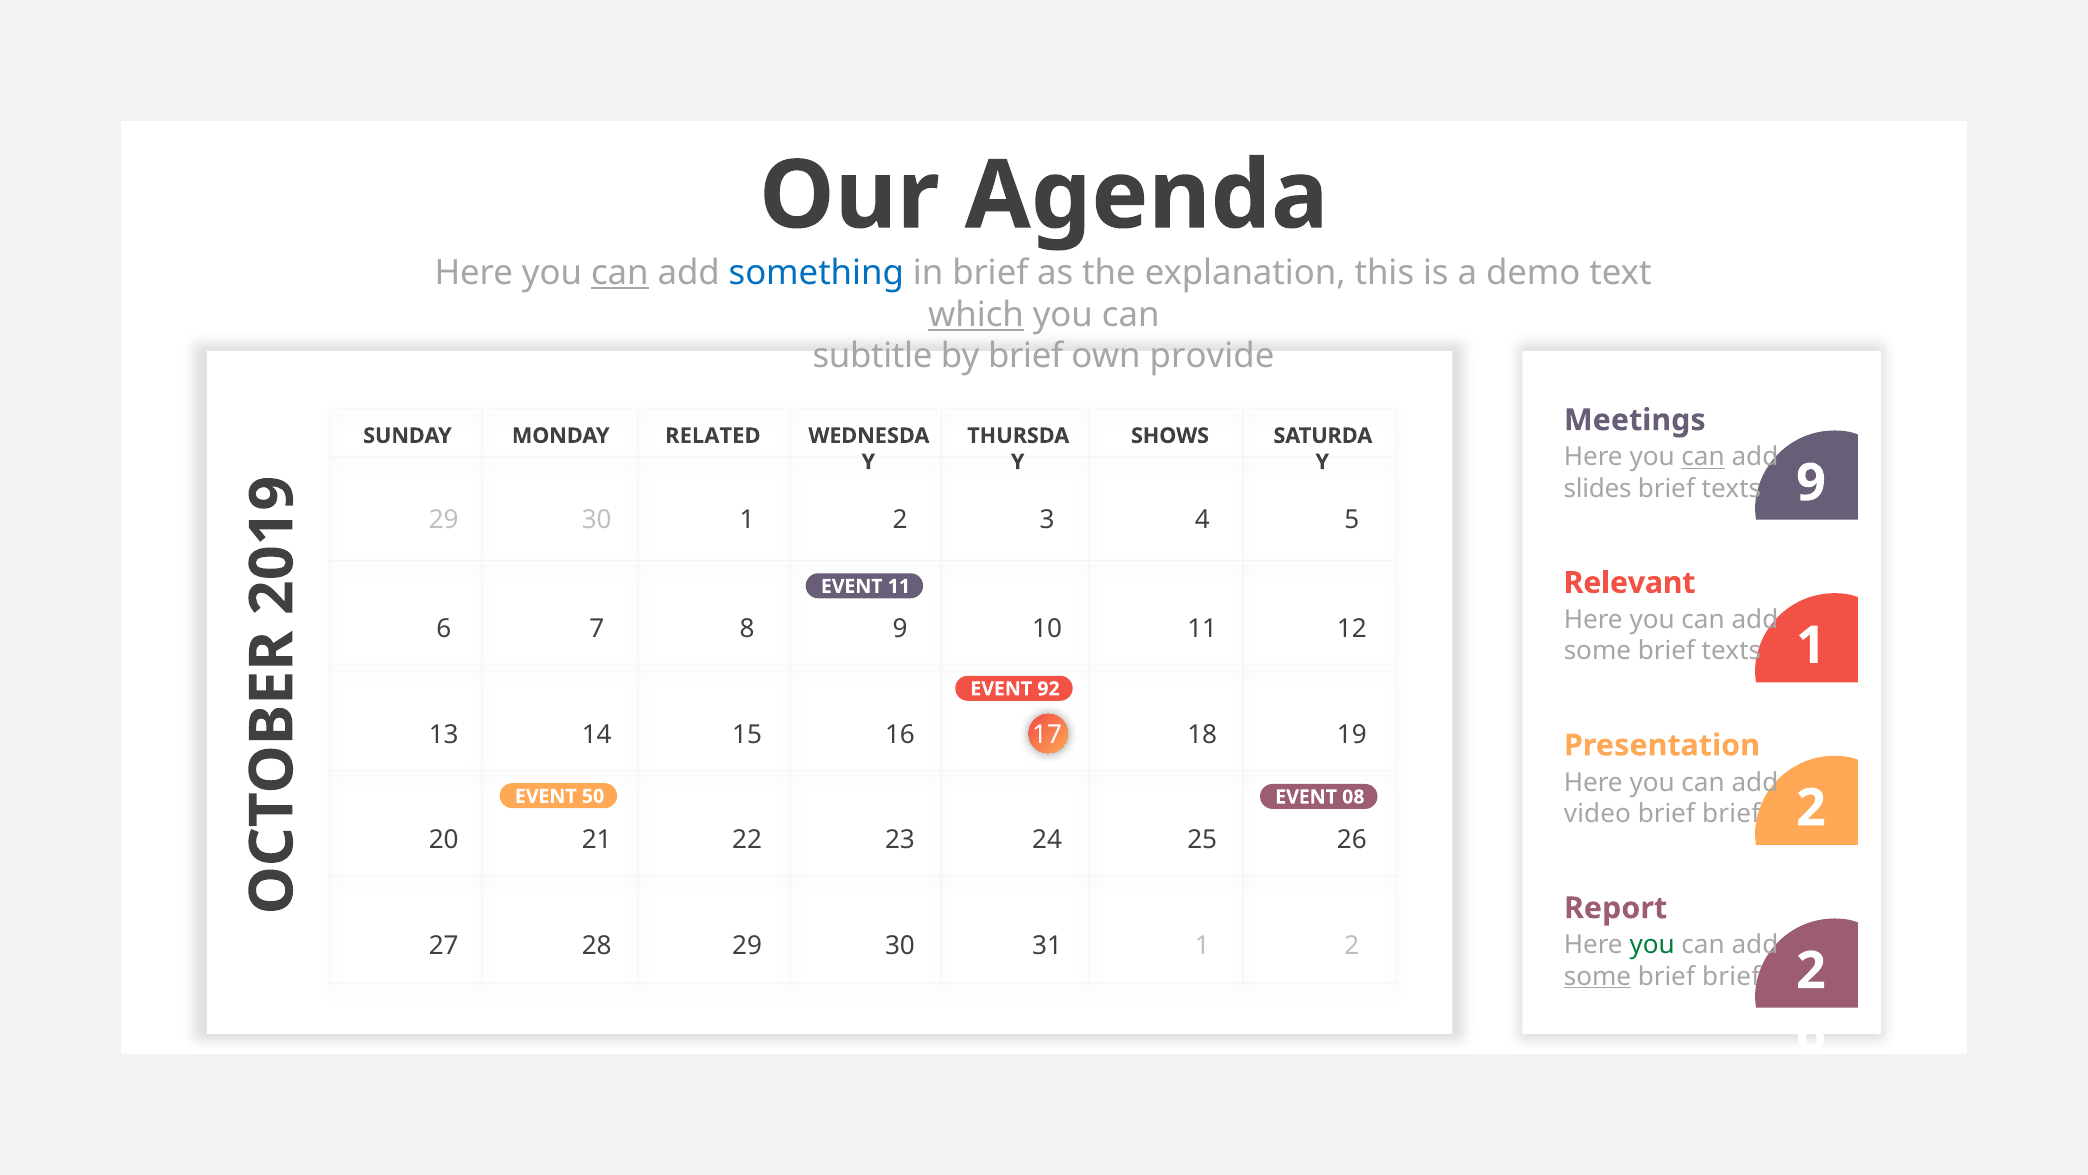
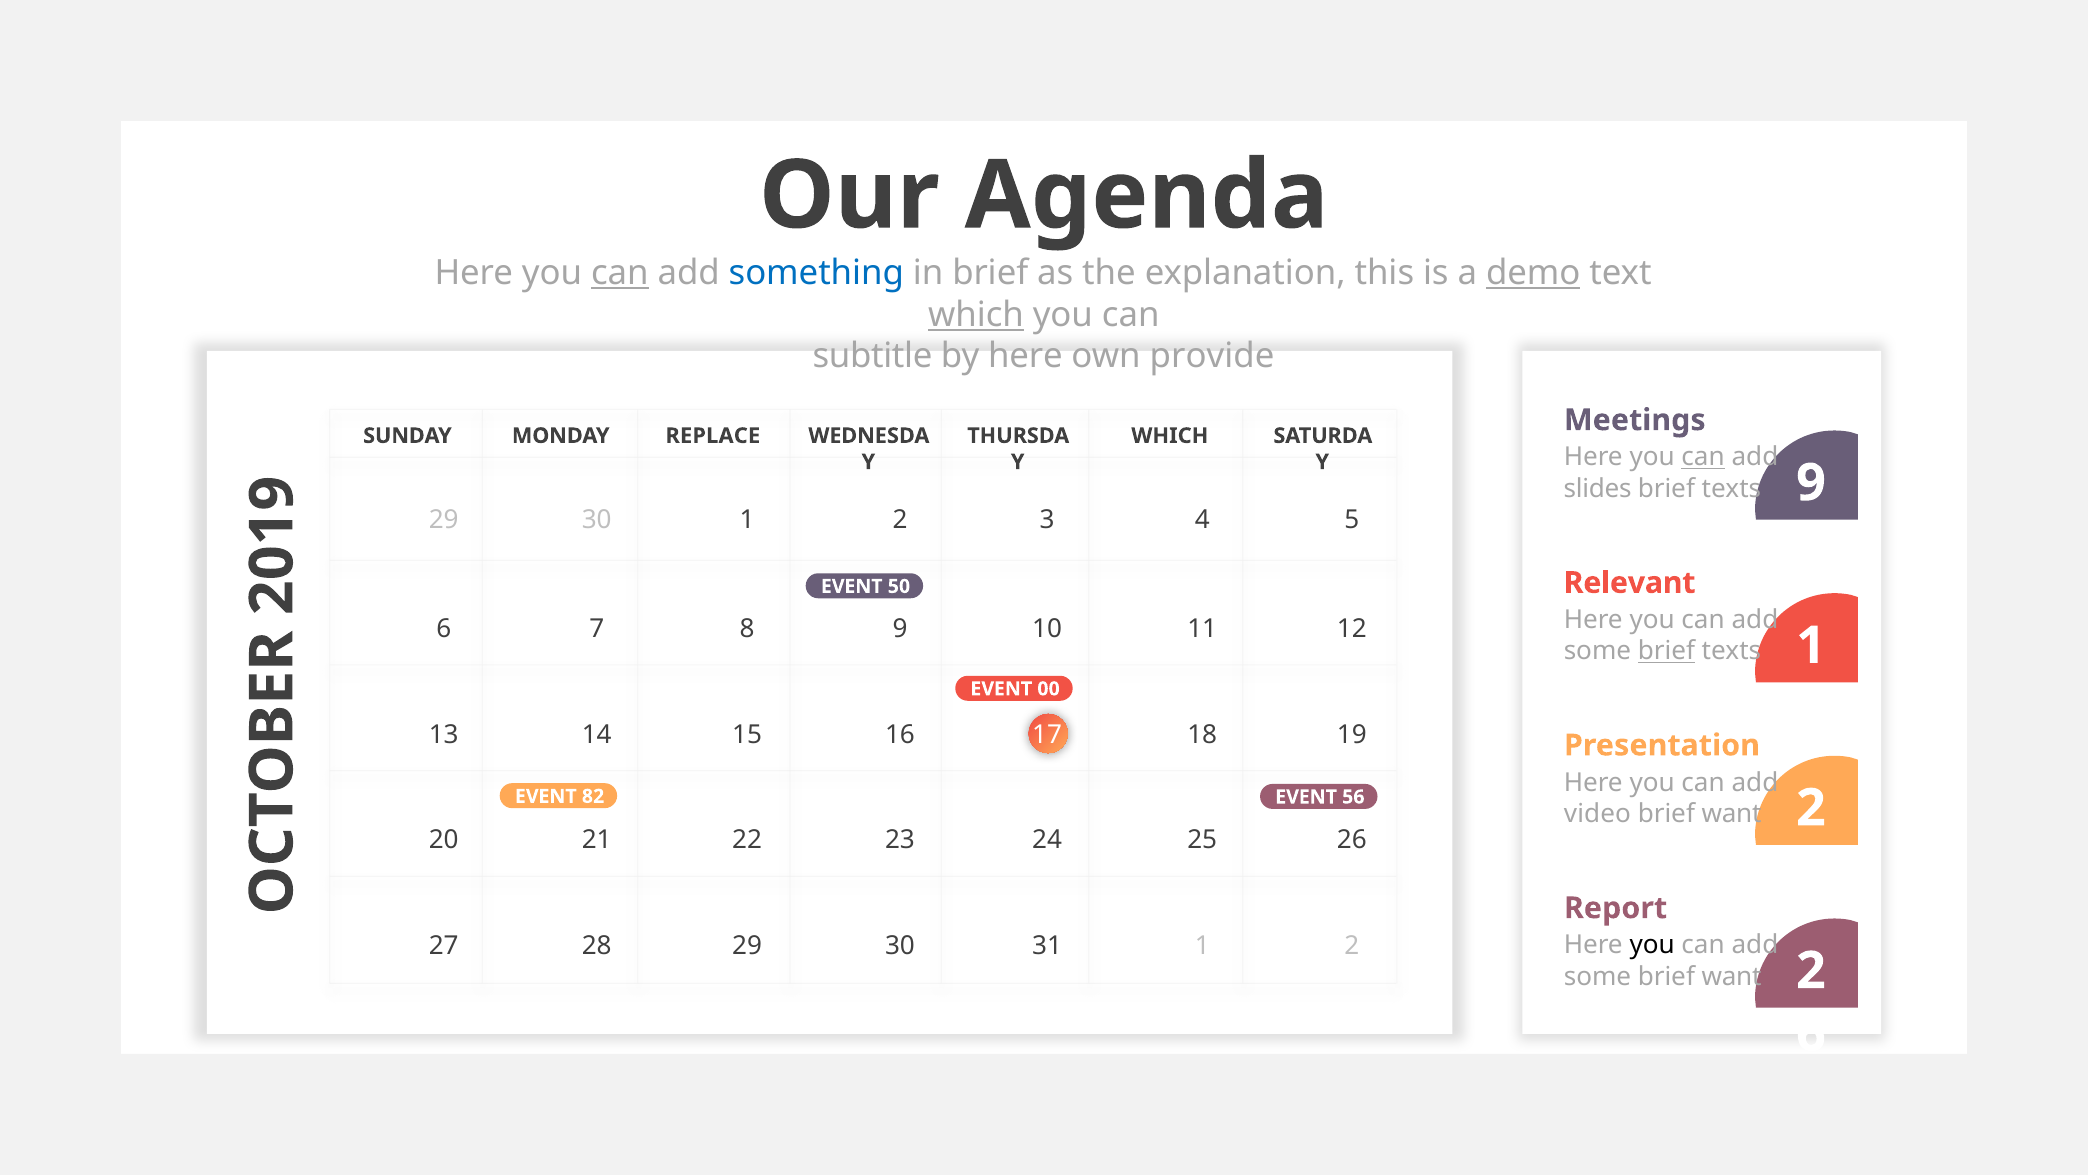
demo underline: none -> present (1533, 273)
by brief: brief -> here (1025, 356)
RELATED: RELATED -> REPLACE (713, 436)
SHOWS: SHOWS -> WHICH (1170, 436)
EVENT 11: 11 -> 50 (899, 586)
brief underline: none -> present (1666, 651)
92: 92 -> 00 (1049, 689)
50: 50 -> 82 (593, 796)
08: 08 -> 56 (1353, 797)
brief: brief -> want (1732, 813)
you colour: green -> black (1652, 945)
some underline: present -> none (1597, 976)
brief: brief -> want (1732, 976)
